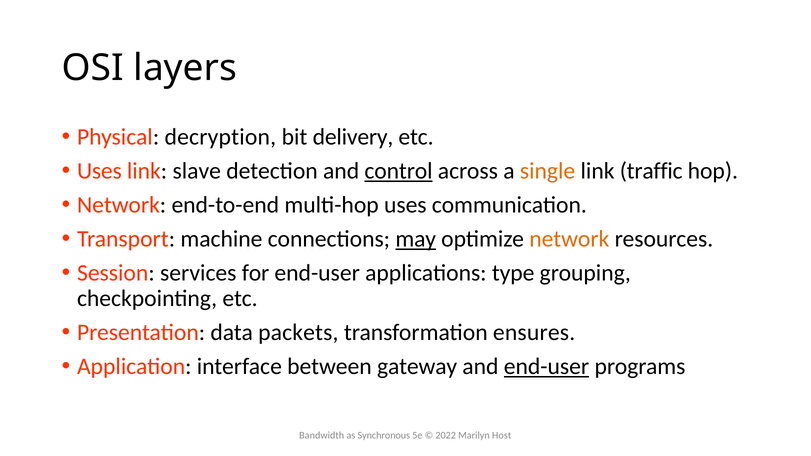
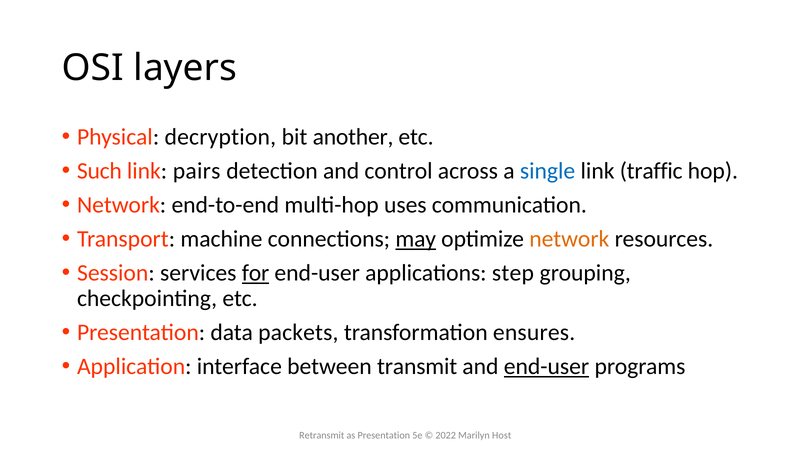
delivery: delivery -> another (353, 137)
Uses: Uses -> Such (99, 171)
slave: slave -> pairs (197, 171)
control underline: present -> none (399, 171)
single colour: orange -> blue (548, 171)
for underline: none -> present (256, 273)
type: type -> step (513, 273)
gateway: gateway -> transmit (417, 367)
Bandwidth: Bandwidth -> Retransmit (322, 436)
as Synchronous: Synchronous -> Presentation (384, 436)
